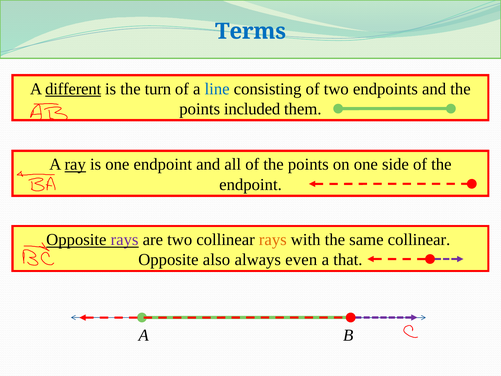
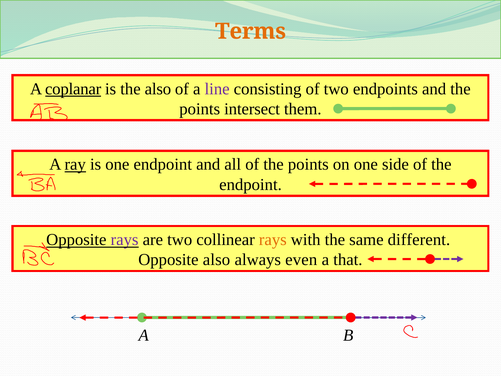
Terms colour: blue -> orange (251, 31)
different: different -> coplanar (73, 89)
the turn: turn -> also (158, 89)
line colour: blue -> purple (217, 89)
included: included -> intersect (252, 109)
same collinear: collinear -> different (419, 240)
